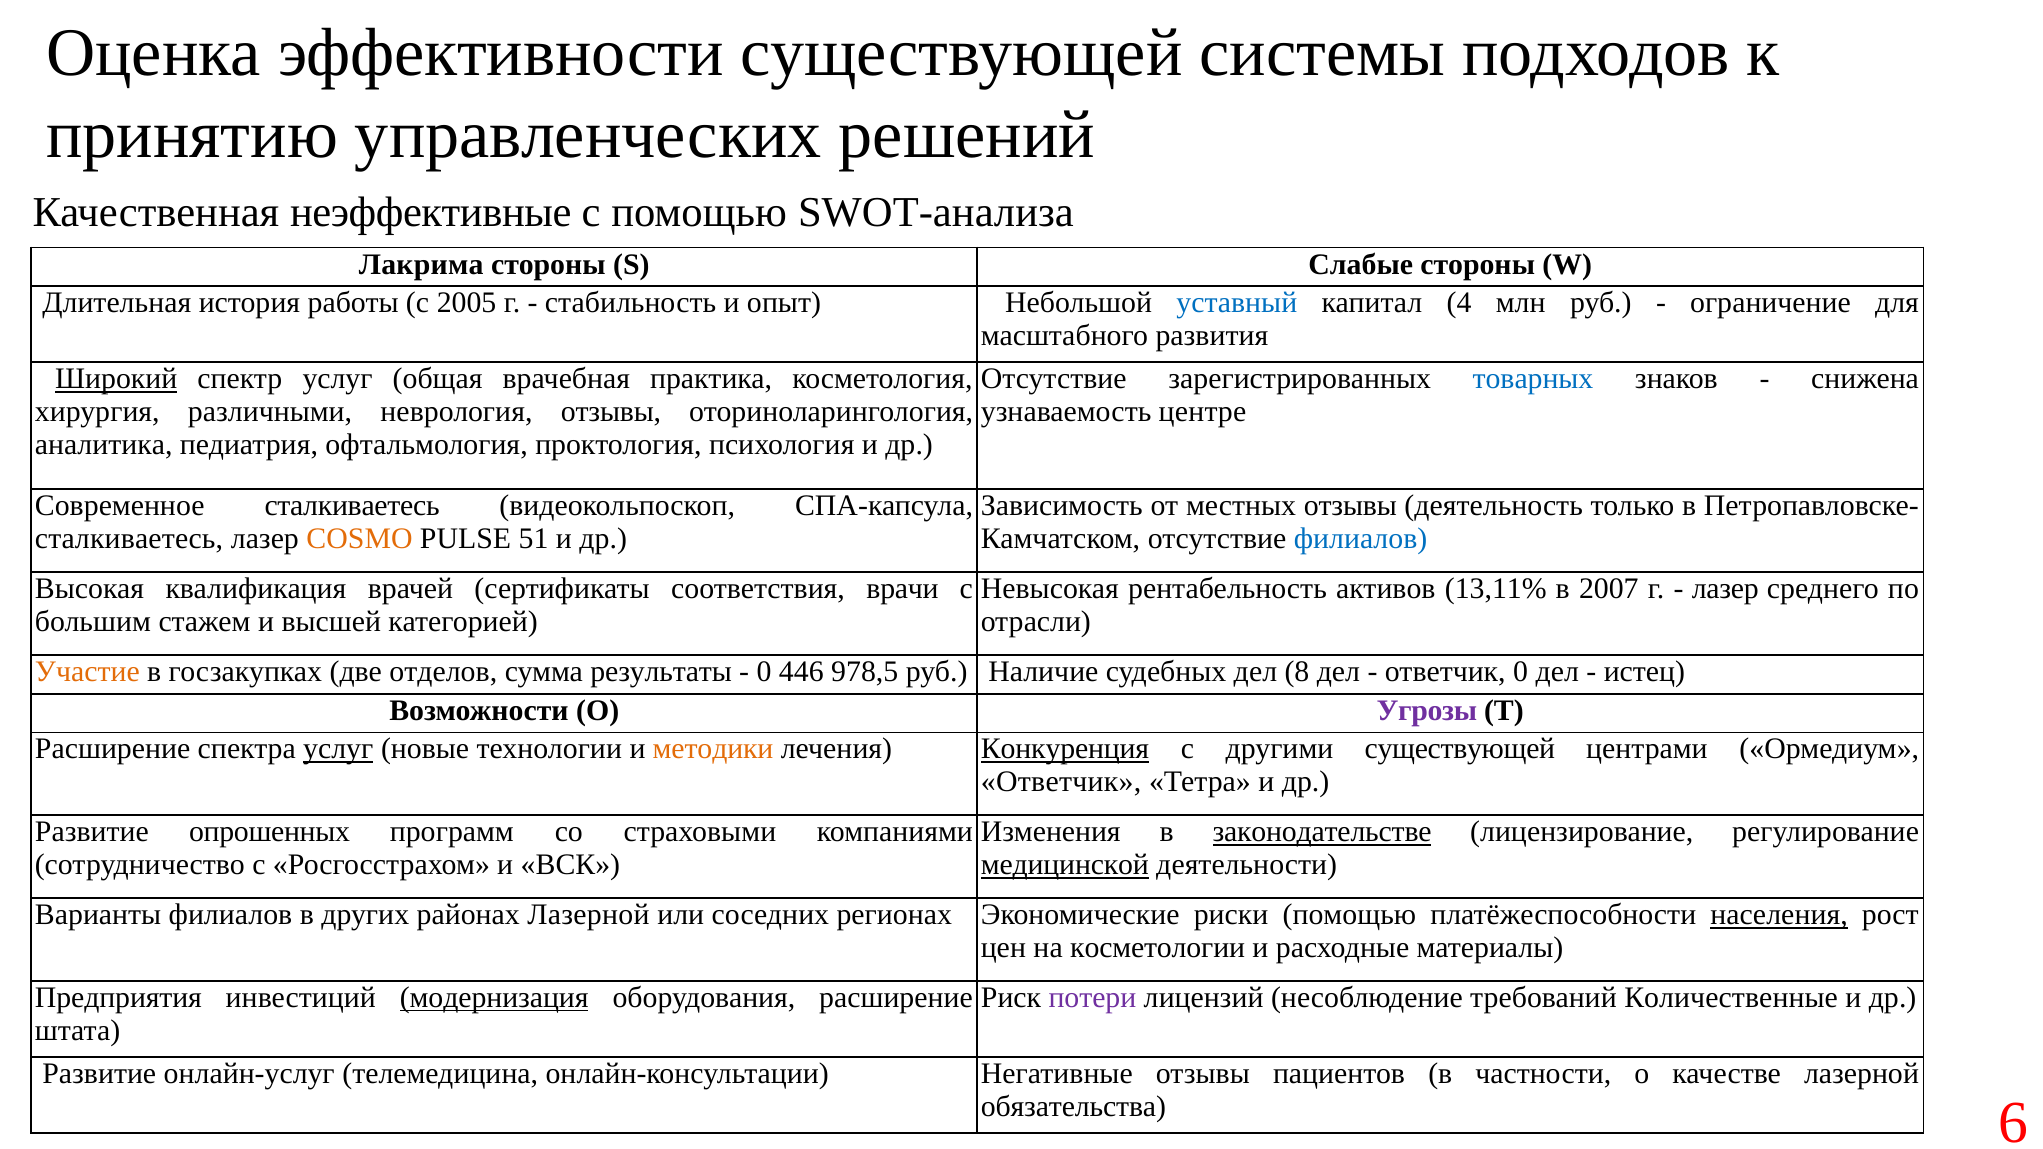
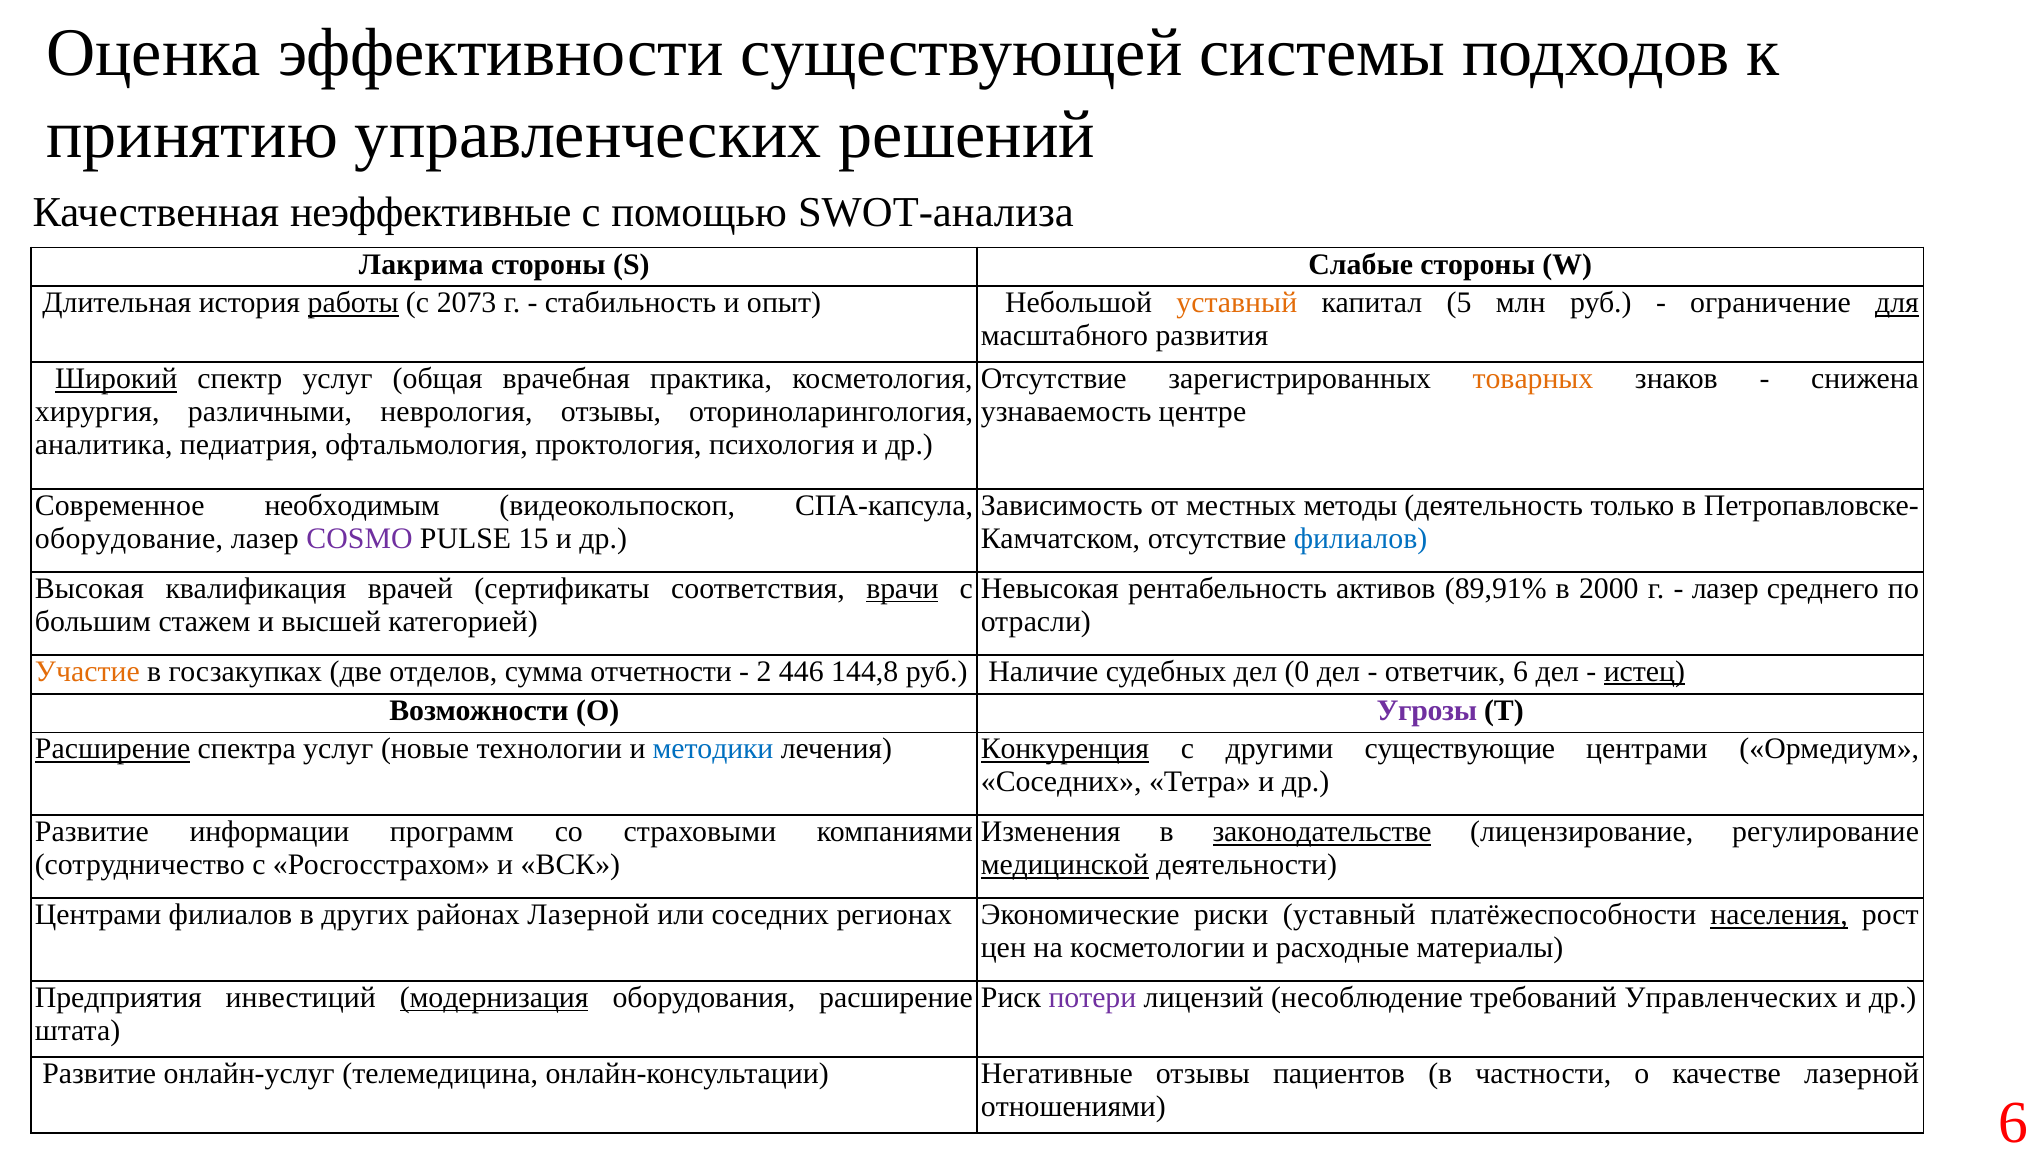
работы underline: none -> present (353, 303)
2005: 2005 -> 2073 (467, 303)
уставный colour: blue -> orange (1237, 303)
4: 4 -> 5 (1459, 303)
для underline: none -> present (1897, 303)
товарных colour: blue -> orange (1533, 379)
Современное сталкиваетесь: сталкиваетесь -> необходимым (352, 506)
местных отзывы: отзывы -> методы (1350, 506)
сталкиваетесь: сталкиваетесь -> оборудование (129, 539)
COSMO colour: orange -> purple (359, 539)
51: 51 -> 15 (534, 539)
врачи underline: none -> present (903, 589)
13,11%: 13,11% -> 89,91% (1496, 589)
2007: 2007 -> 2000 (1609, 589)
результаты: результаты -> отчетности (661, 672)
0: 0 -> 2 (764, 672)
978,5: 978,5 -> 144,8 (865, 672)
8: 8 -> 0 (1297, 672)
ответчик 0: 0 -> 6 (1521, 672)
истец underline: none -> present (1644, 672)
Расширение underline: none -> present (113, 749)
услуг underline: present -> none (338, 749)
методики colour: orange -> blue (713, 749)
другими существующей: существующей -> существующие (1460, 749)
Ответчик: Ответчик -> Соседних (1061, 782)
опрошенных: опрошенных -> информации (269, 832)
Варианты: Варианты -> Центрами (98, 915)
риски помощью: помощью -> уставный (1349, 915)
требований Количественные: Количественные -> Управленческих (1731, 998)
обязательства: обязательства -> отношениями (1073, 1107)
